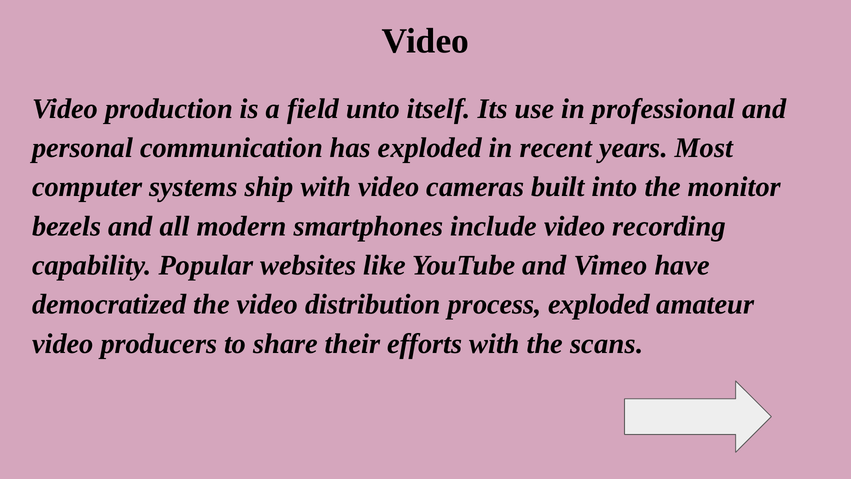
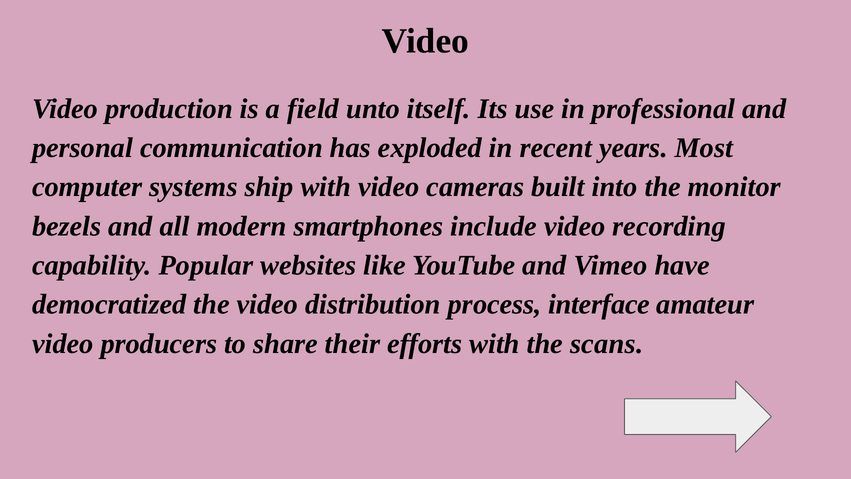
process exploded: exploded -> interface (599, 304)
